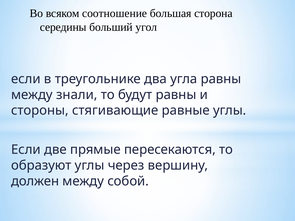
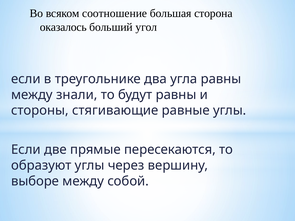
середины: середины -> оказалось (63, 27)
должен: должен -> выборе (35, 181)
